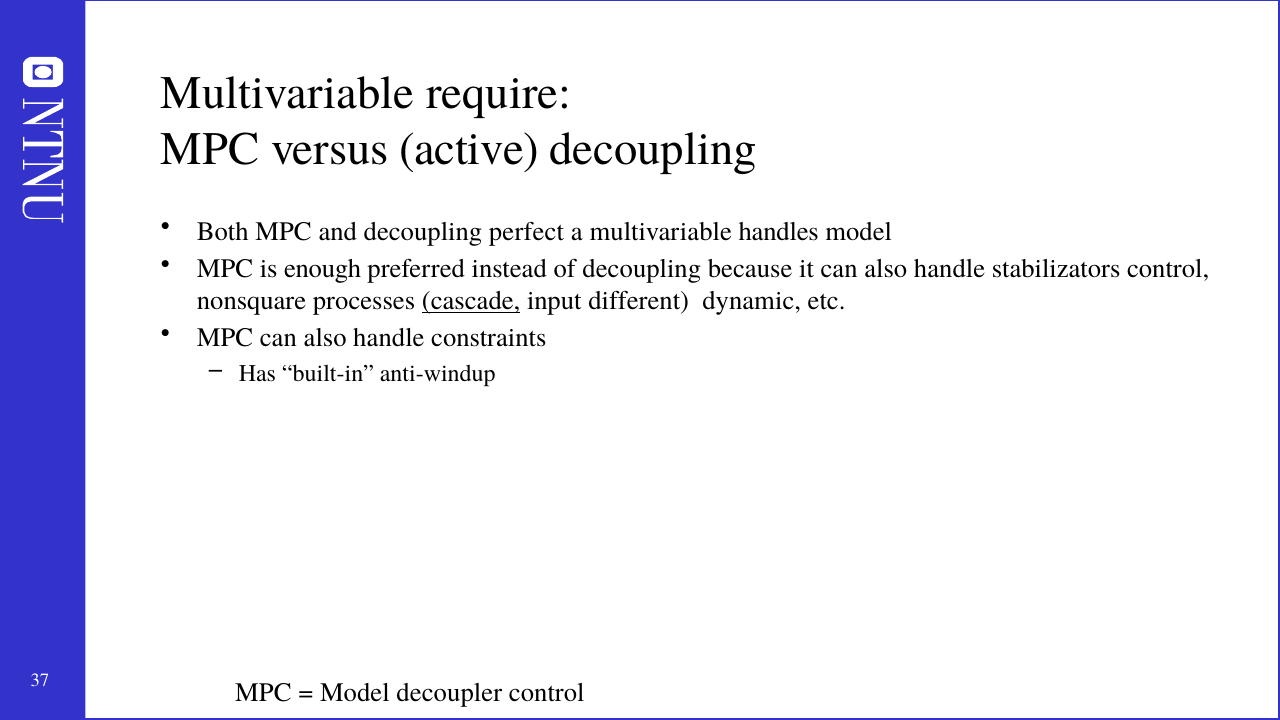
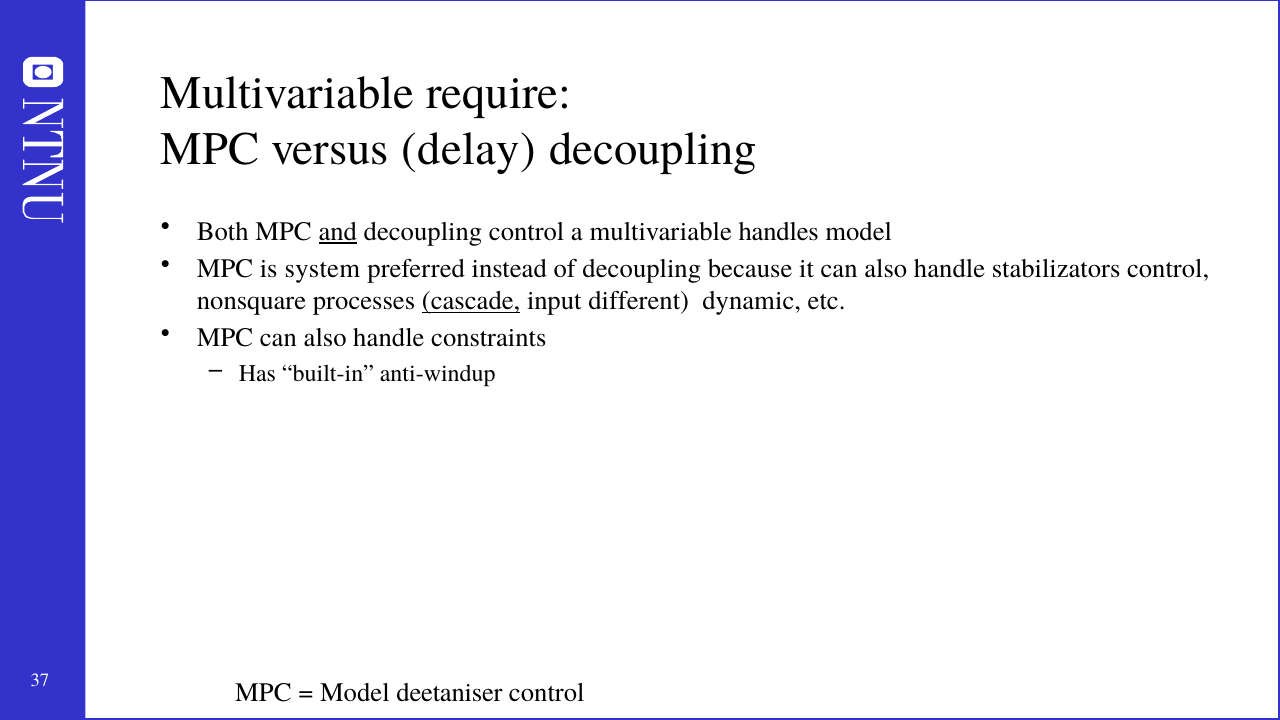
active: active -> delay (469, 149)
and underline: none -> present (338, 231)
decoupling perfect: perfect -> control (527, 231)
enough: enough -> system (322, 269)
decoupler: decoupler -> deetaniser (449, 693)
